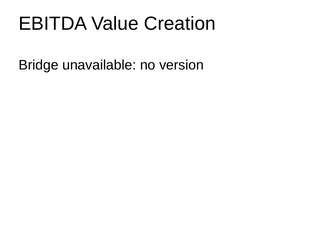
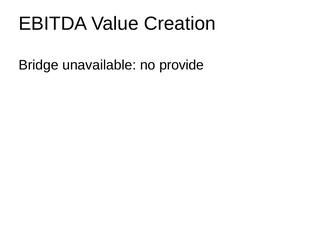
version: version -> provide (182, 65)
